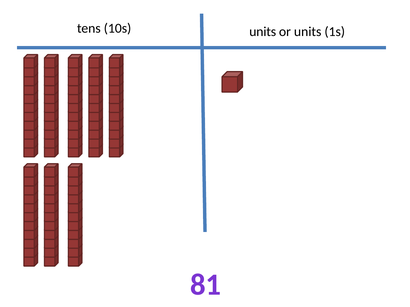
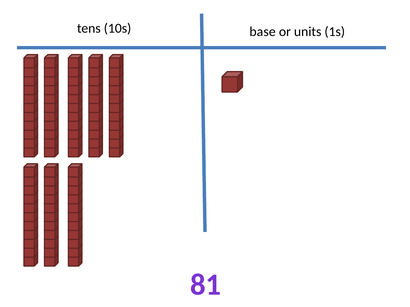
10s units: units -> base (263, 32)
